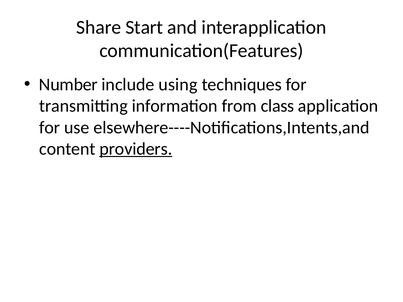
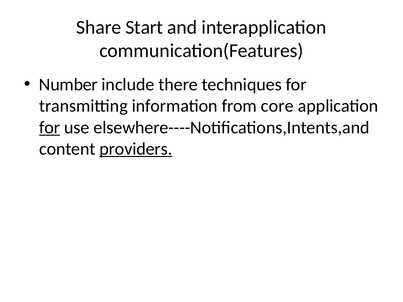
using: using -> there (178, 85)
class: class -> core (277, 106)
for underline: none -> present (50, 128)
